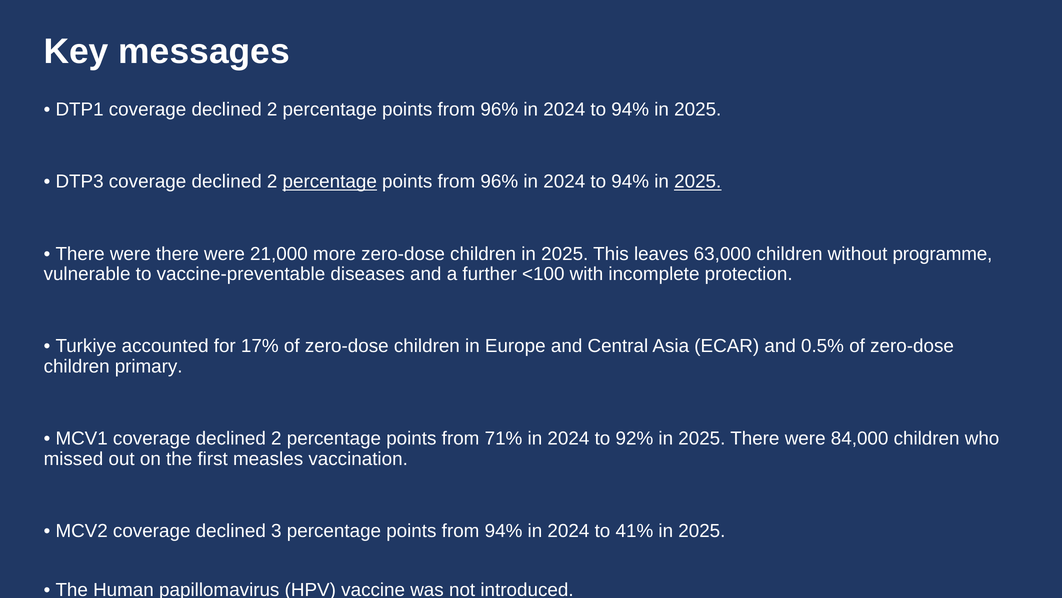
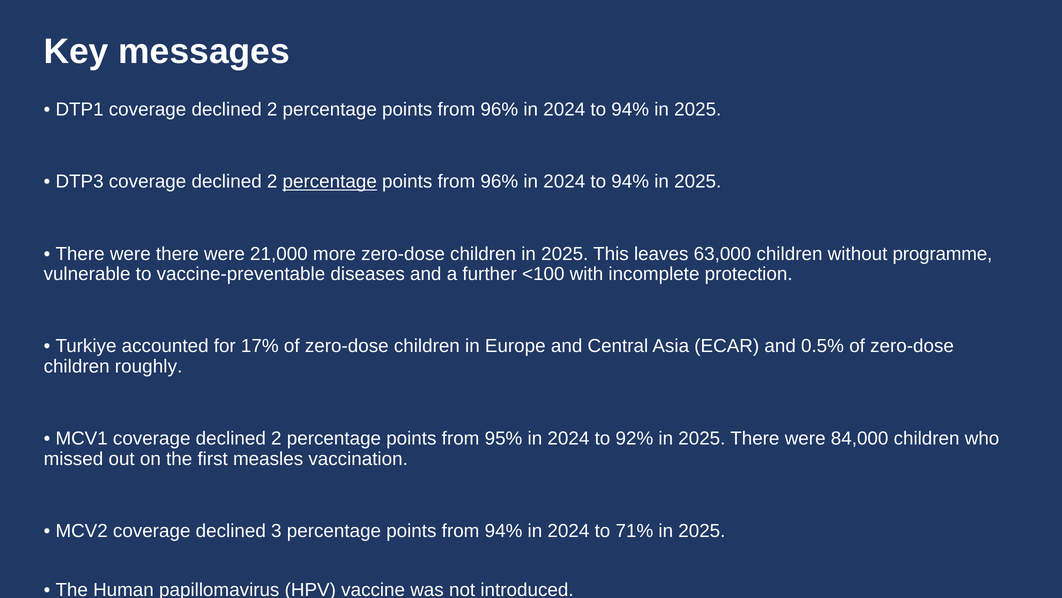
2025 underline: present -> none (698, 182)
primary: primary -> roughly (149, 366)
71%: 71% -> 95% (504, 438)
41%: 41% -> 71% (634, 530)
